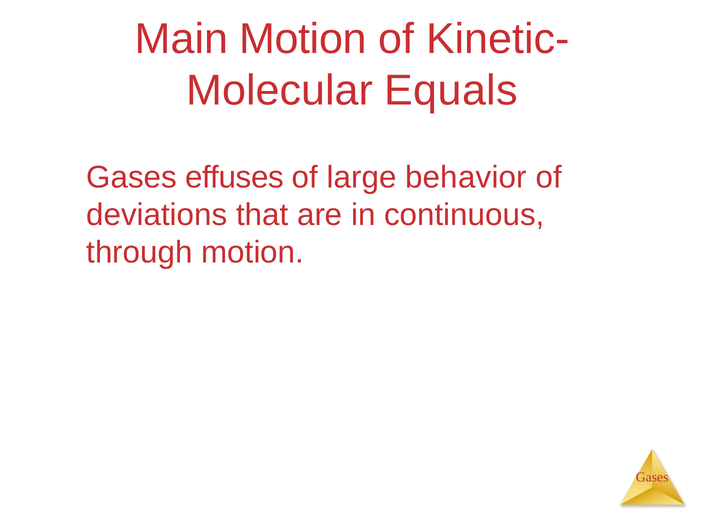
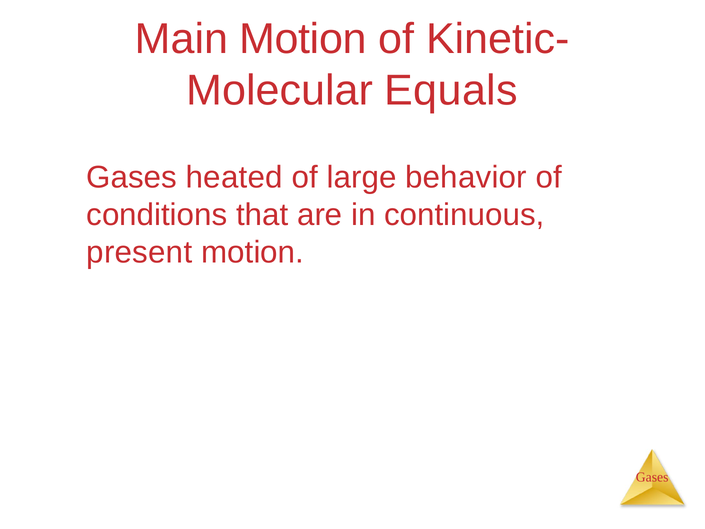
effuses: effuses -> heated (234, 177)
deviations: deviations -> conditions (157, 215)
through: through -> present (139, 252)
